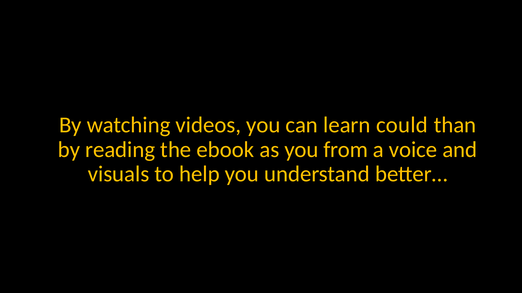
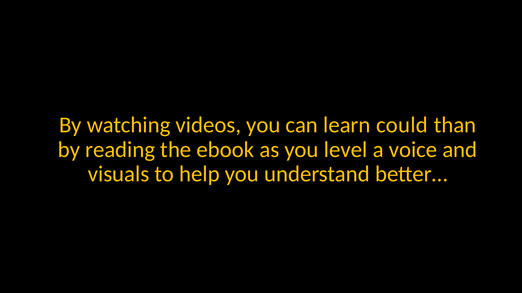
from: from -> level (346, 150)
